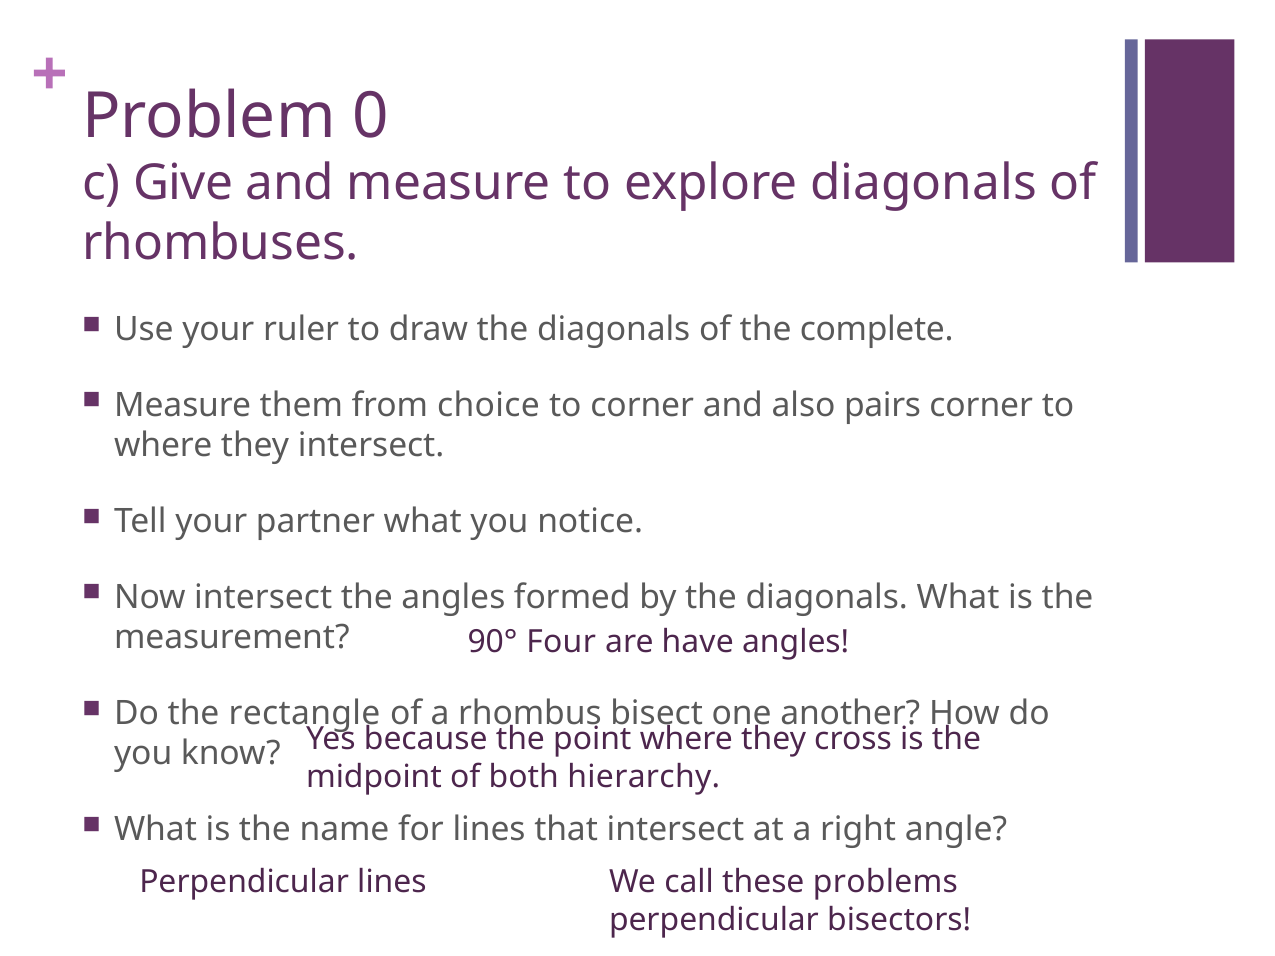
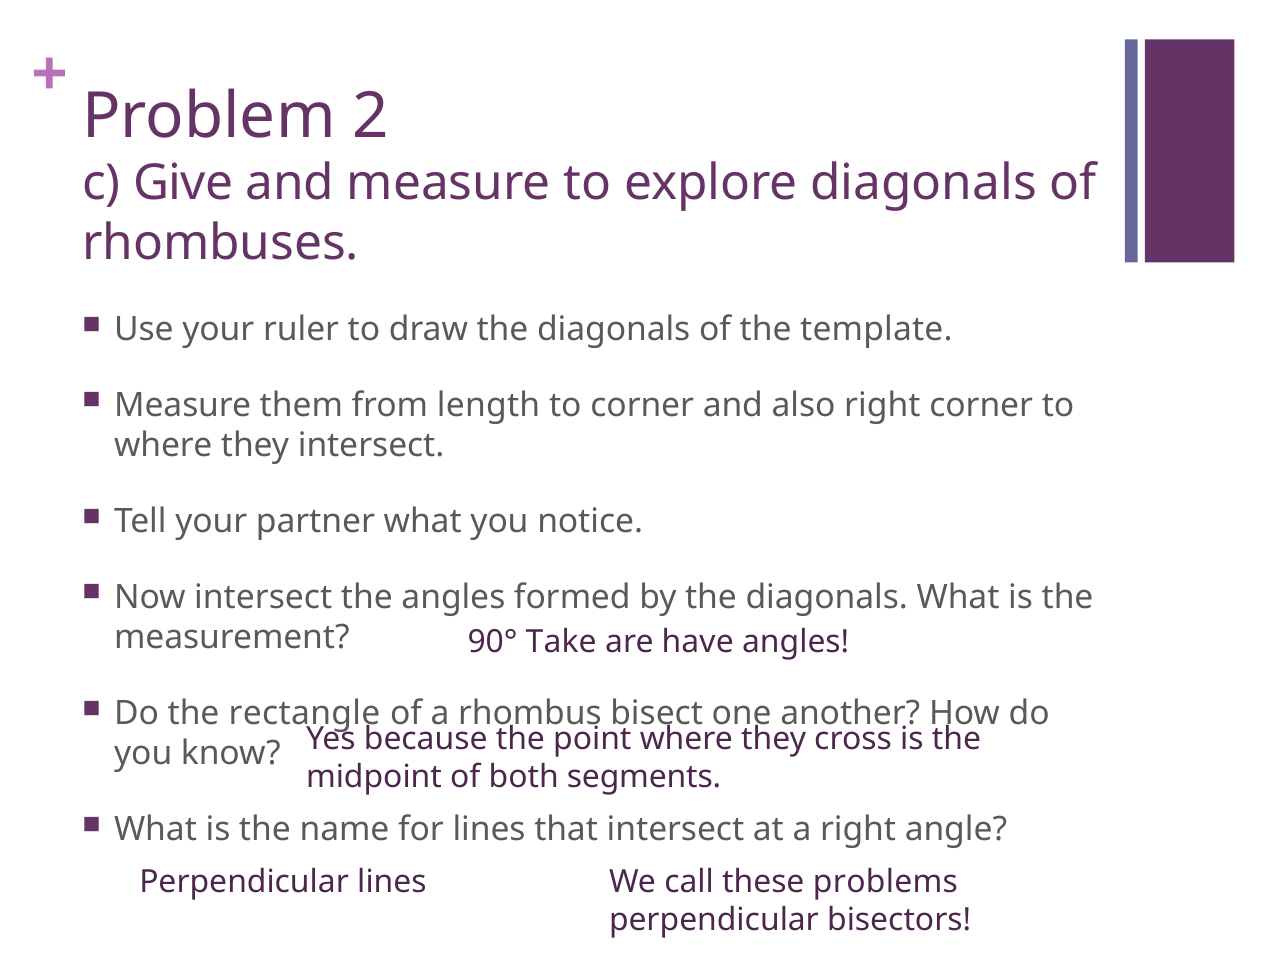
0: 0 -> 2 (370, 117)
complete: complete -> template (876, 330)
choice: choice -> length (489, 406)
also pairs: pairs -> right (882, 406)
Four: Four -> Take (561, 643)
hierarchy: hierarchy -> segments (644, 777)
